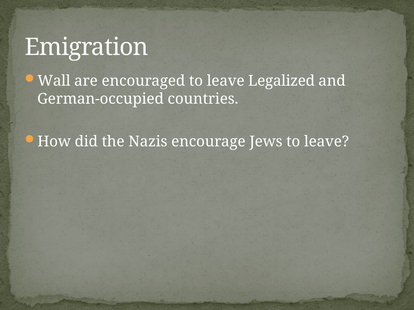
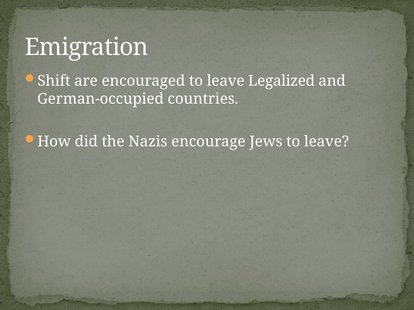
Wall: Wall -> Shift (54, 81)
